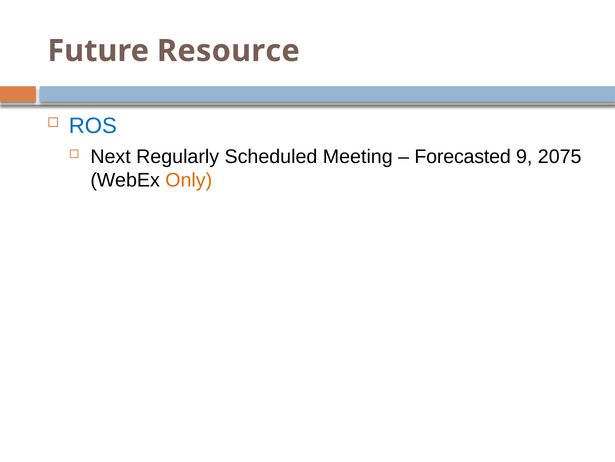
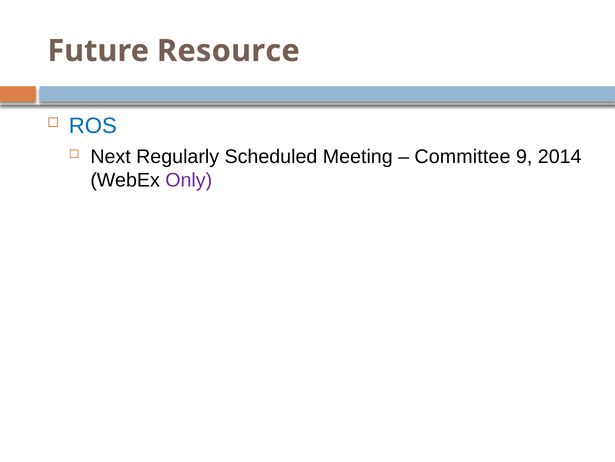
Forecasted: Forecasted -> Committee (462, 156)
2075: 2075 -> 2014 (560, 156)
Only colour: orange -> purple (189, 180)
